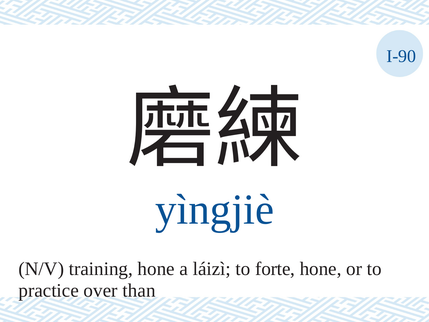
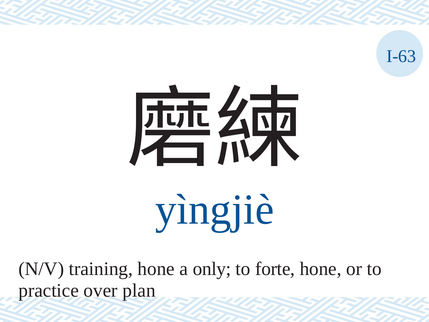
I-90: I-90 -> I-63 (401, 56)
láizì: láizì -> only (212, 269)
than: than -> plan (139, 290)
